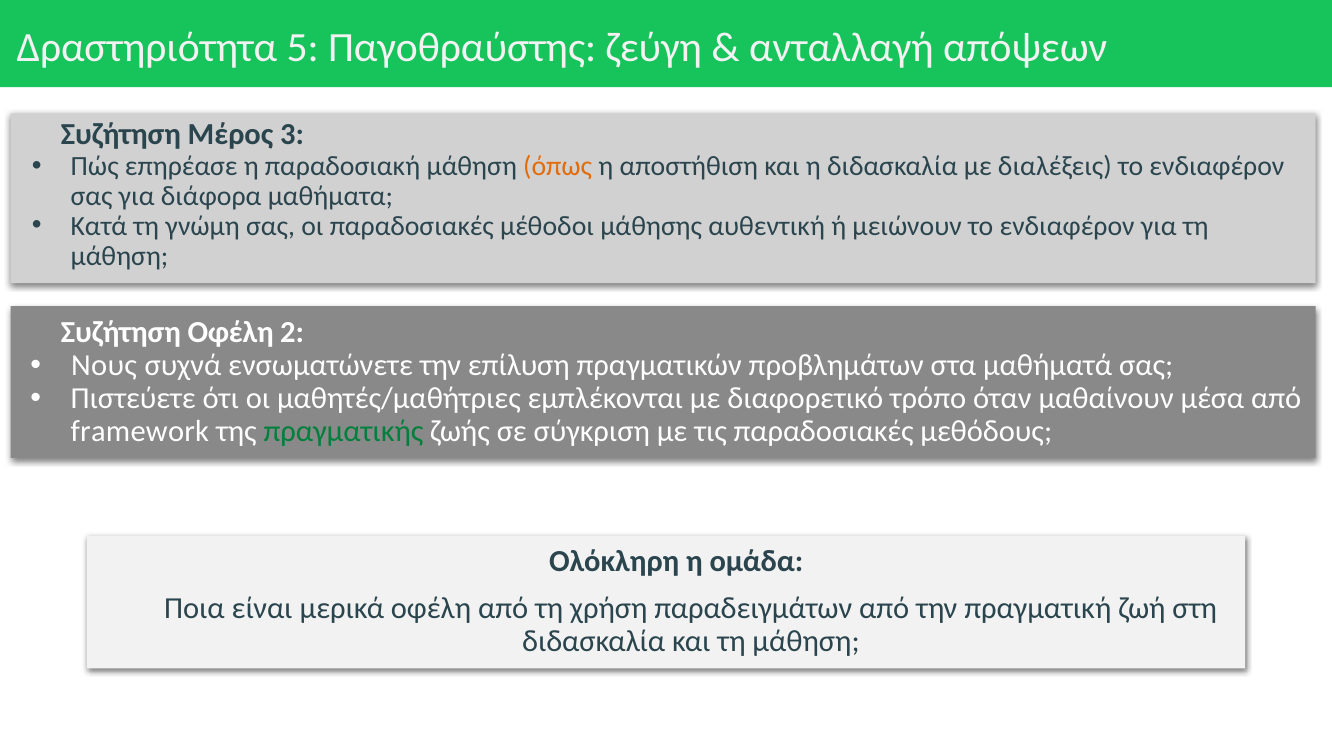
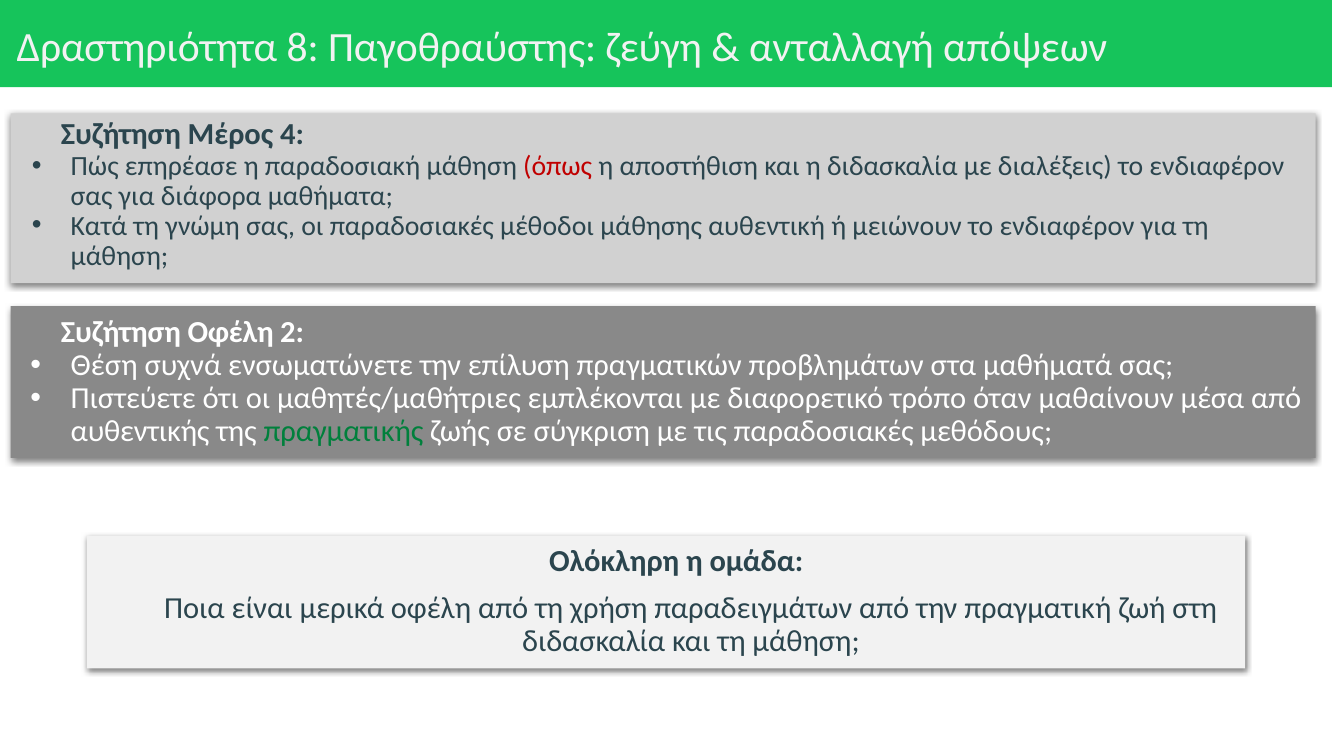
5: 5 -> 8 (303, 48)
3: 3 -> 4 (292, 135)
όπως colour: orange -> red (558, 166)
Νους: Νους -> Θέση (104, 366)
framework: framework -> αυθεντικής (140, 431)
